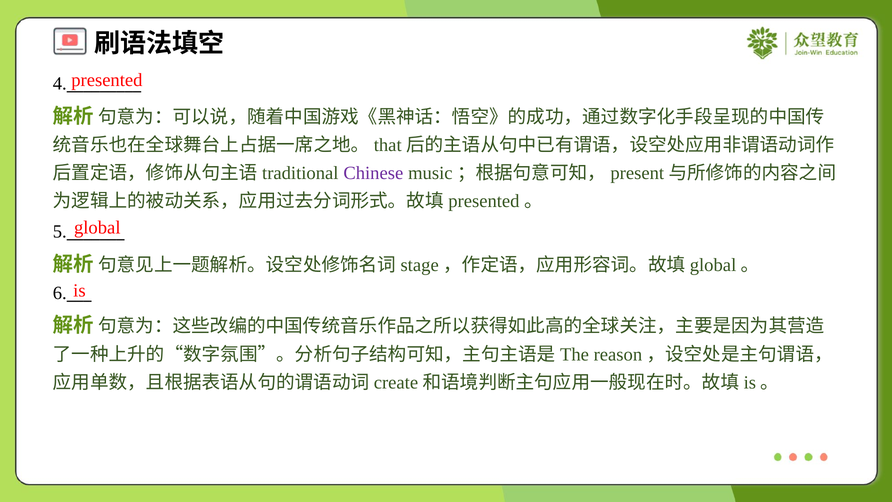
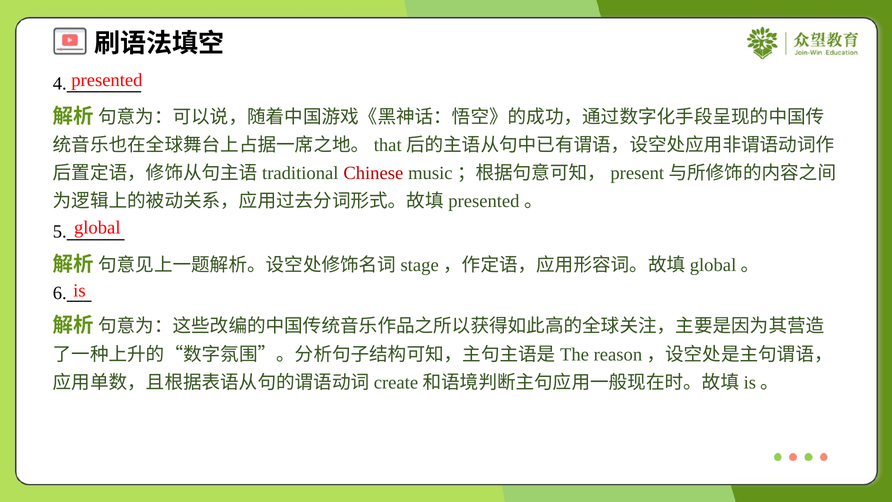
Chinese colour: purple -> red (373, 173)
